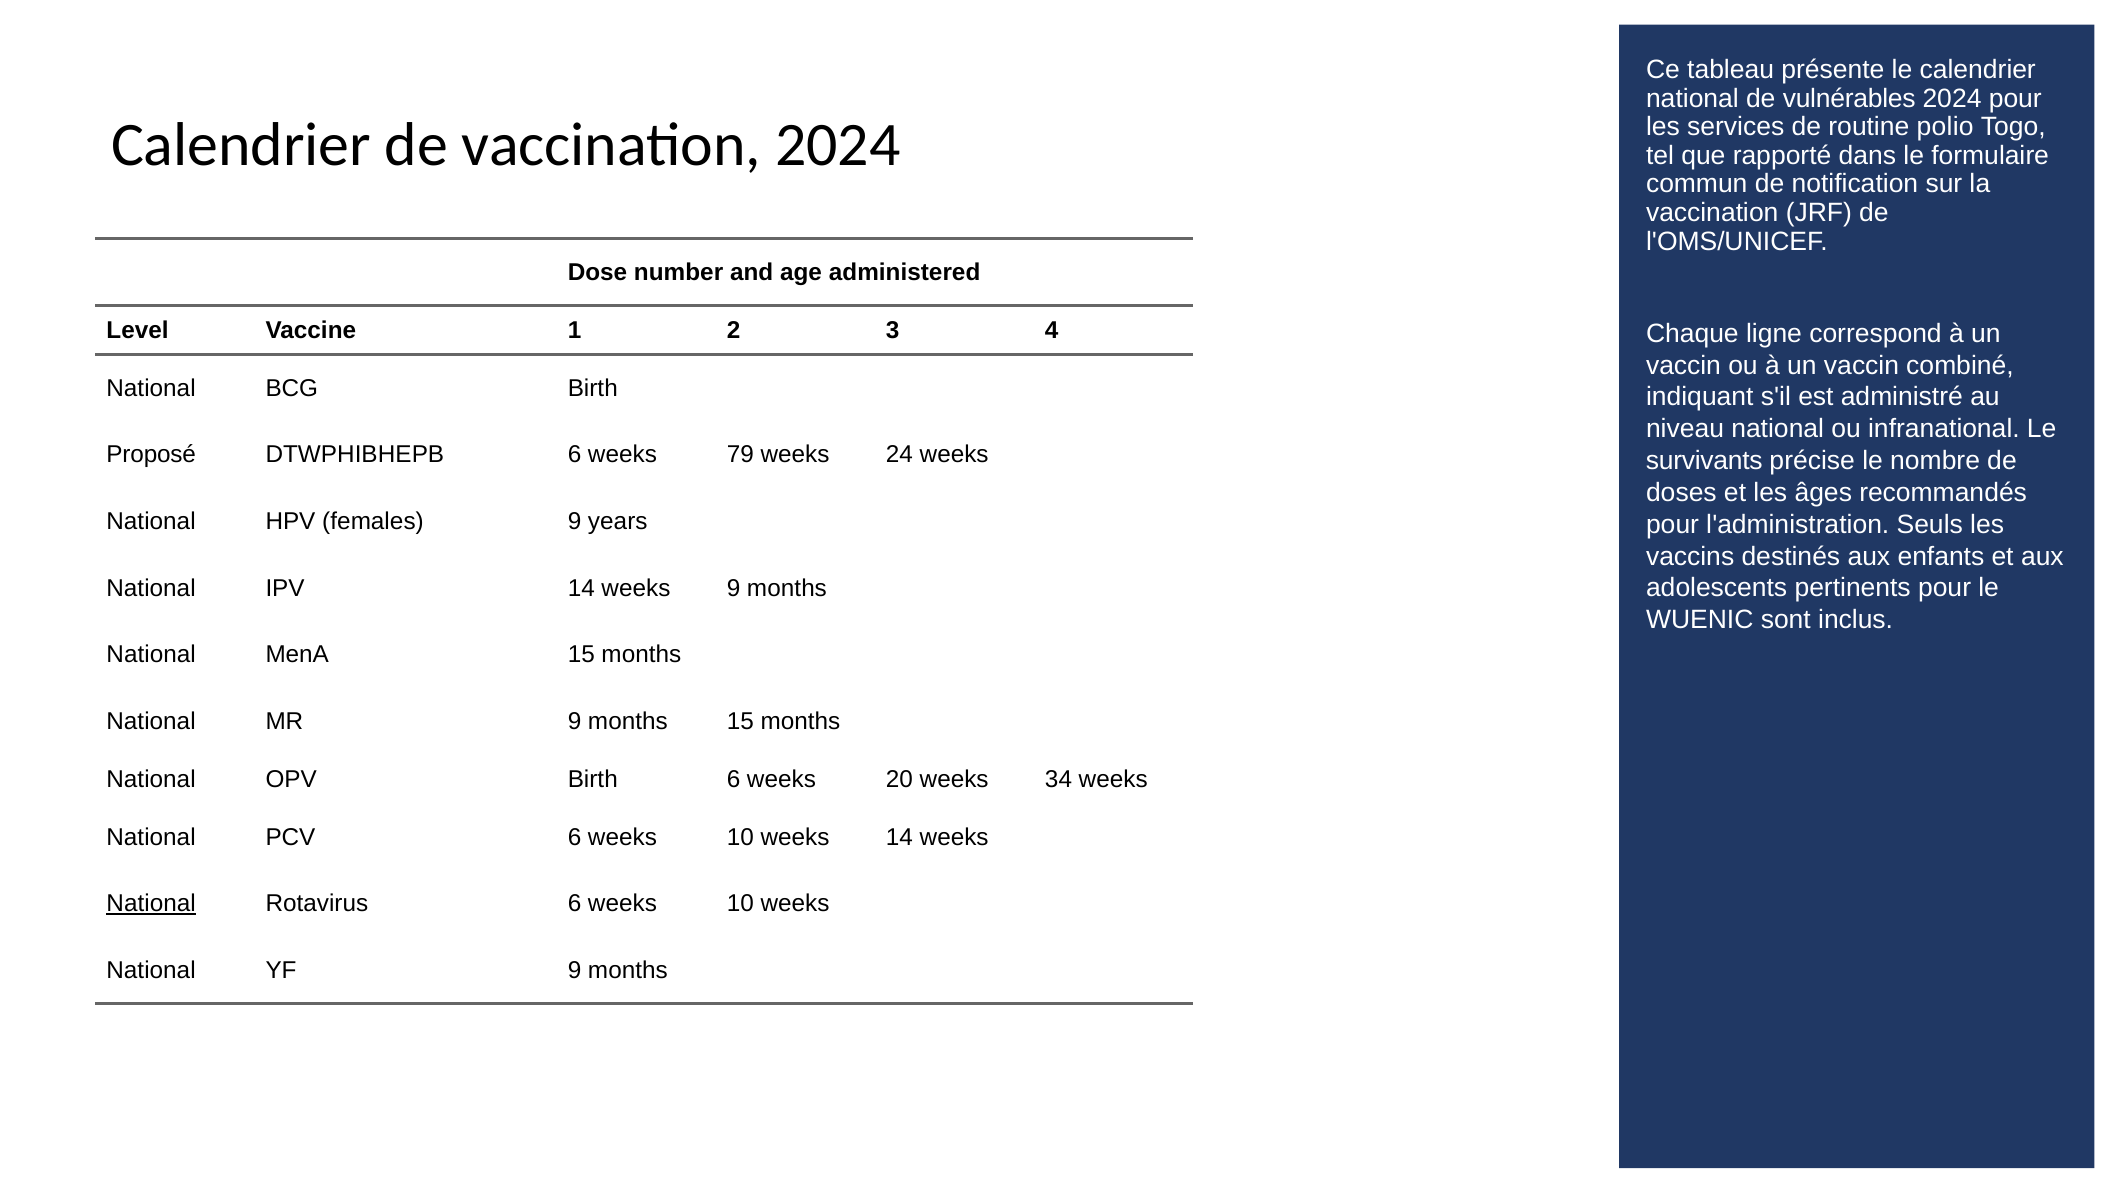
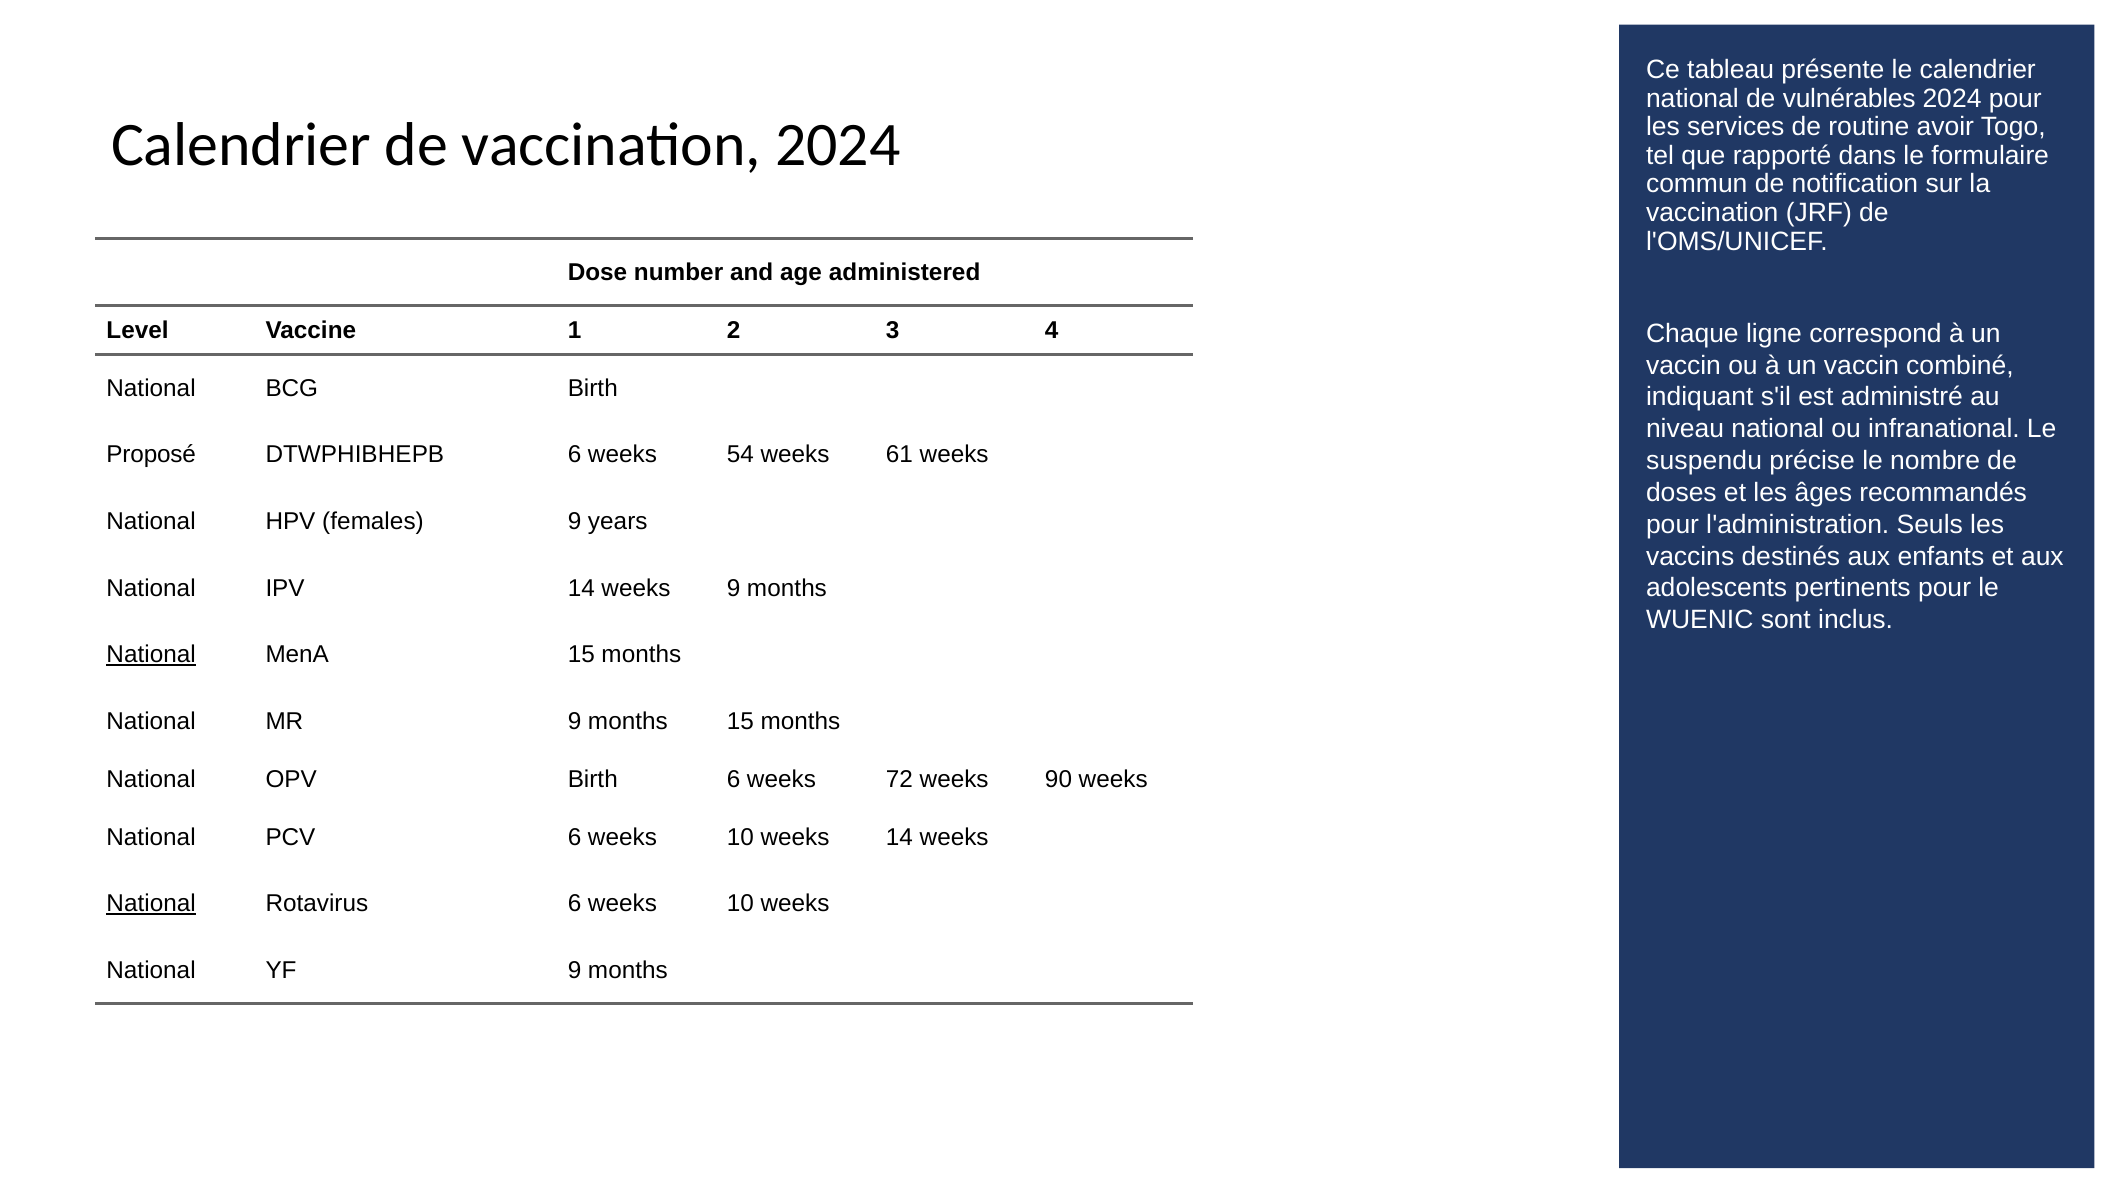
polio: polio -> avoir (1945, 127)
79: 79 -> 54 (740, 455)
24: 24 -> 61 (899, 455)
survivants: survivants -> suspendu (1704, 461)
National underline: none -> present (151, 655)
20: 20 -> 72 (899, 779)
34: 34 -> 90 (1059, 779)
